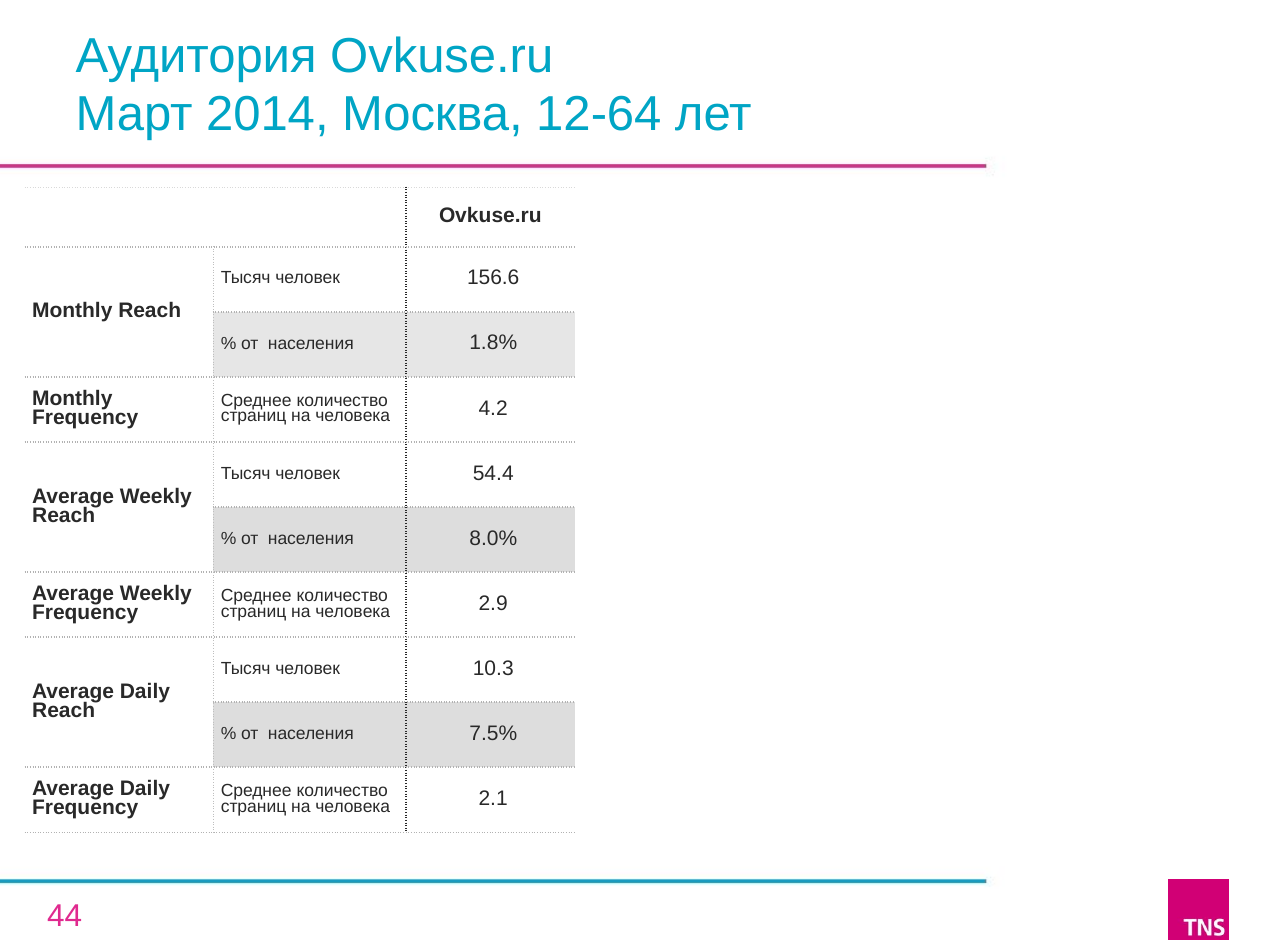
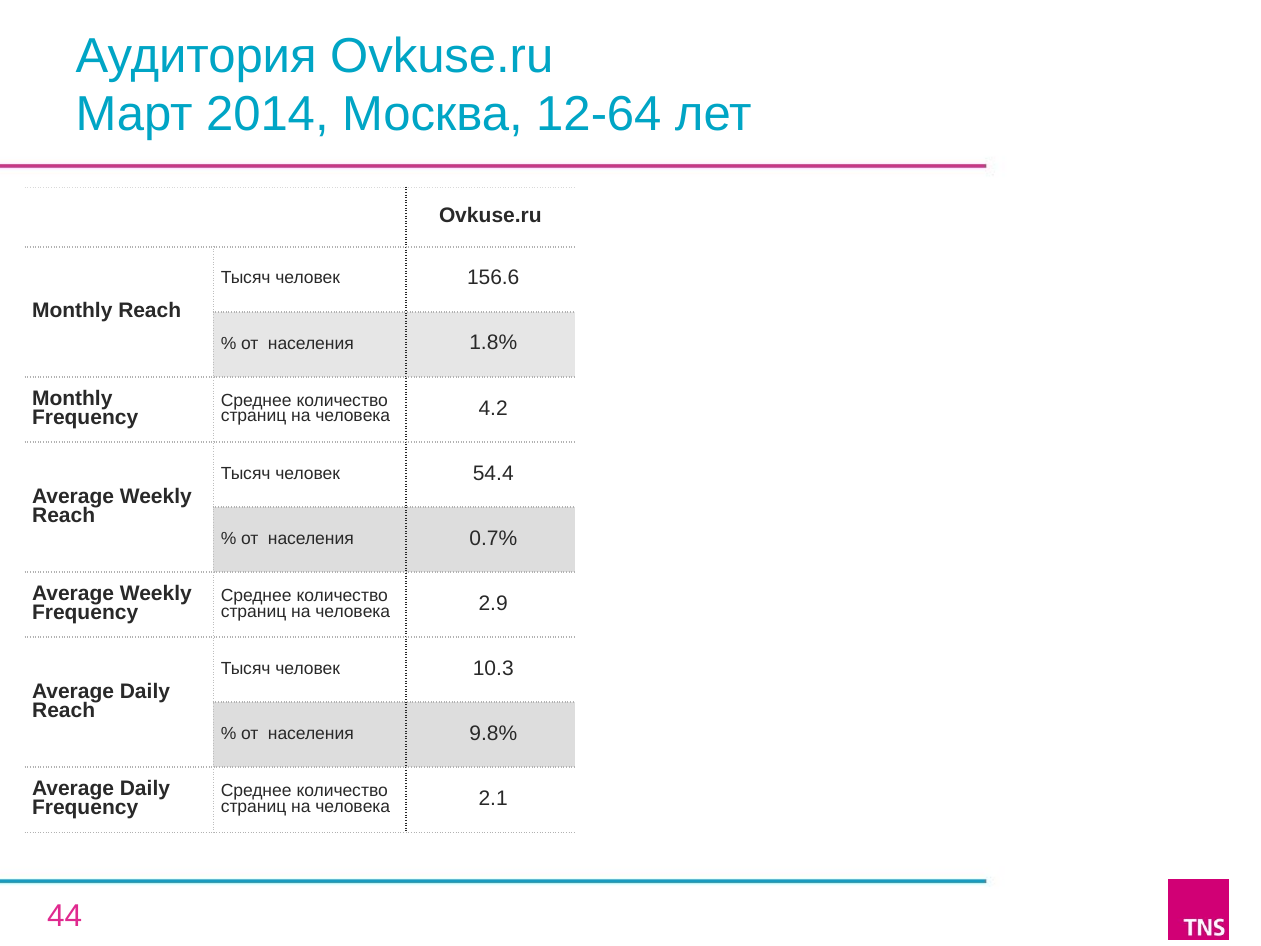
8.0%: 8.0% -> 0.7% (493, 538)
7.5%: 7.5% -> 9.8% (493, 733)
